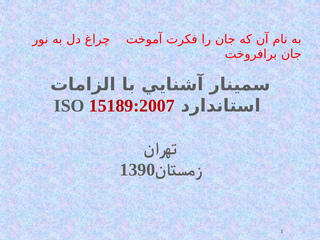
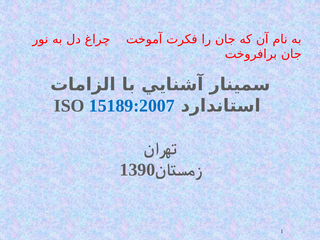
15189:2007 colour: red -> blue (132, 106)
